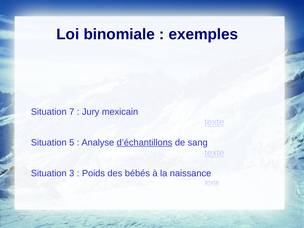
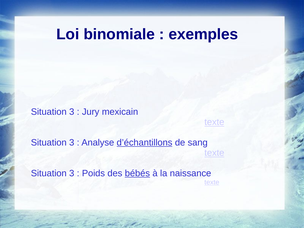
7: 7 -> 3 (72, 112)
5: 5 -> 3 (72, 143)
bébés underline: none -> present (137, 173)
